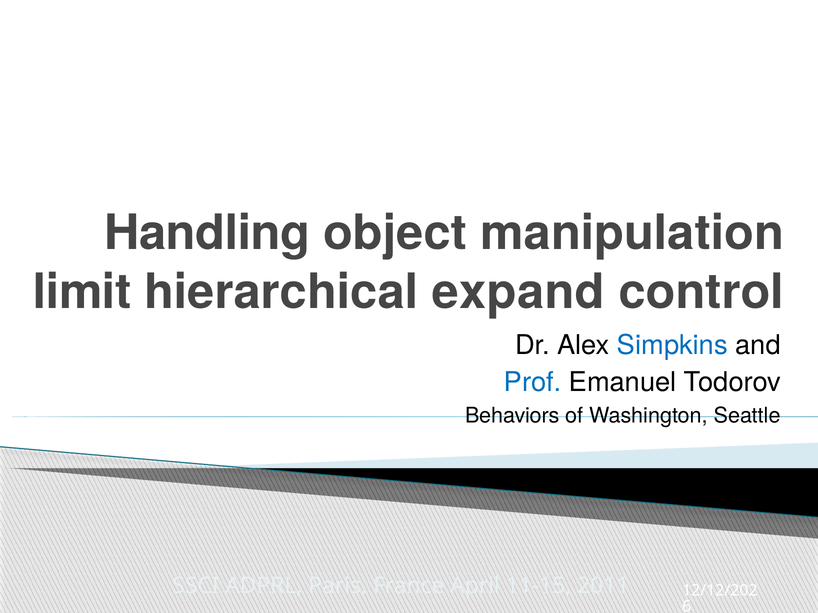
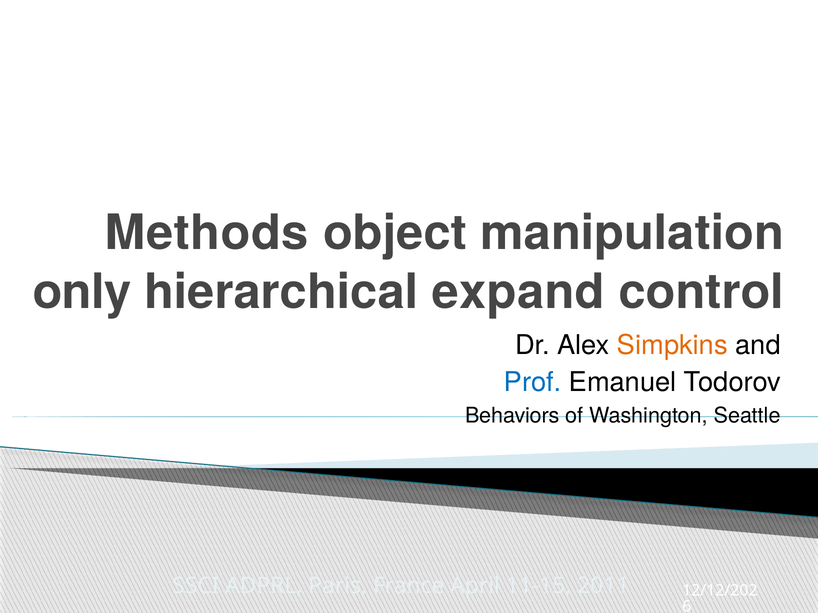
Handling: Handling -> Methods (207, 234)
limit: limit -> only (82, 292)
Simpkins colour: blue -> orange (672, 345)
